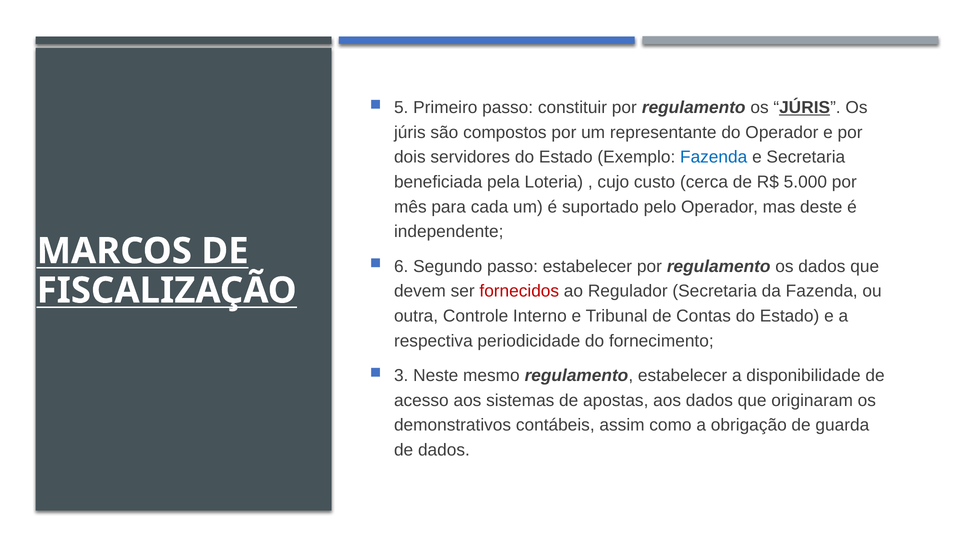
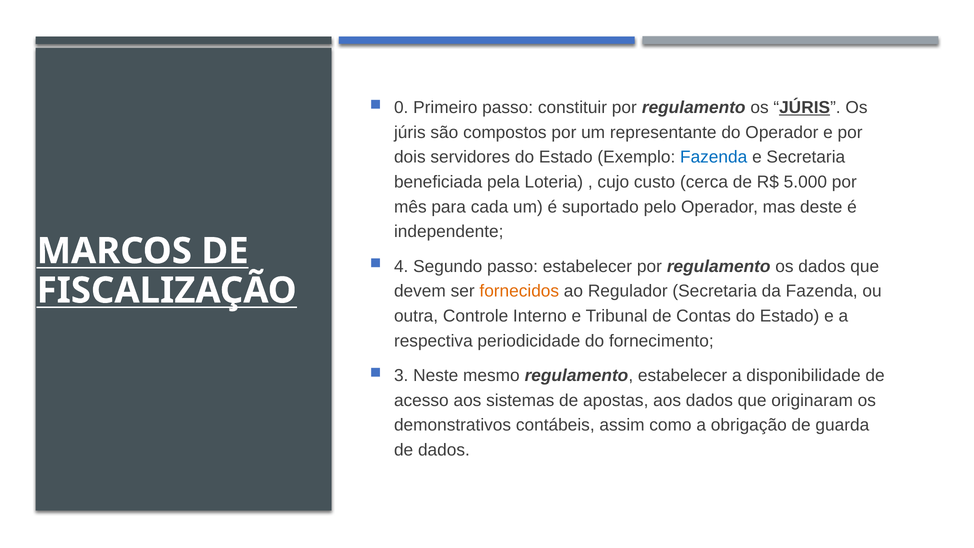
5: 5 -> 0 (401, 107)
6: 6 -> 4 (401, 266)
fornecidos colour: red -> orange (519, 291)
